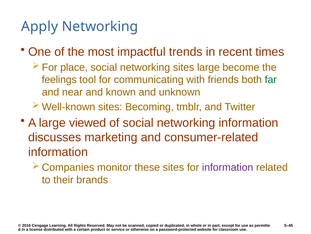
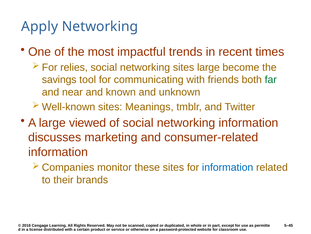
place: place -> relies (74, 67)
feelings: feelings -> savings (59, 80)
Becoming: Becoming -> Meanings (149, 106)
information colour: purple -> blue (228, 167)
